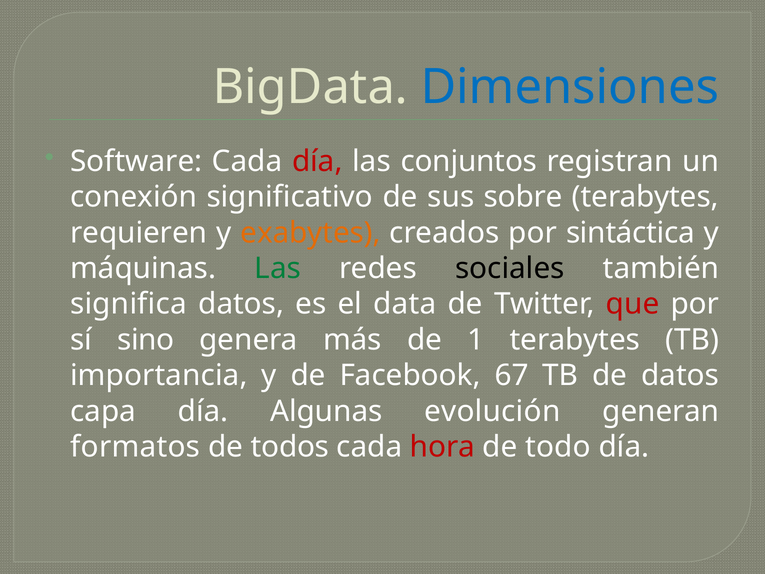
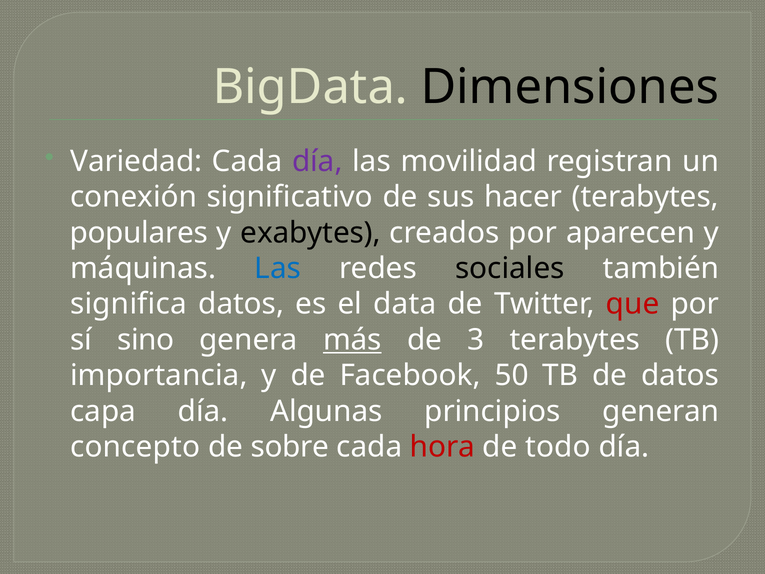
Dimensiones colour: blue -> black (570, 87)
Software: Software -> Variedad (136, 161)
día colour: red -> purple (317, 161)
conjuntos: conjuntos -> movilidad (469, 161)
sobre: sobre -> hacer (523, 197)
requieren: requieren -> populares (139, 233)
exabytes colour: orange -> black (310, 233)
sintáctica: sintáctica -> aparecen (630, 233)
Las colour: green -> blue (278, 268)
más underline: none -> present (352, 340)
1: 1 -> 3 (476, 340)
67: 67 -> 50 (512, 375)
evolución: evolución -> principios (492, 411)
formatos: formatos -> concepto (135, 447)
todos: todos -> sobre (290, 447)
